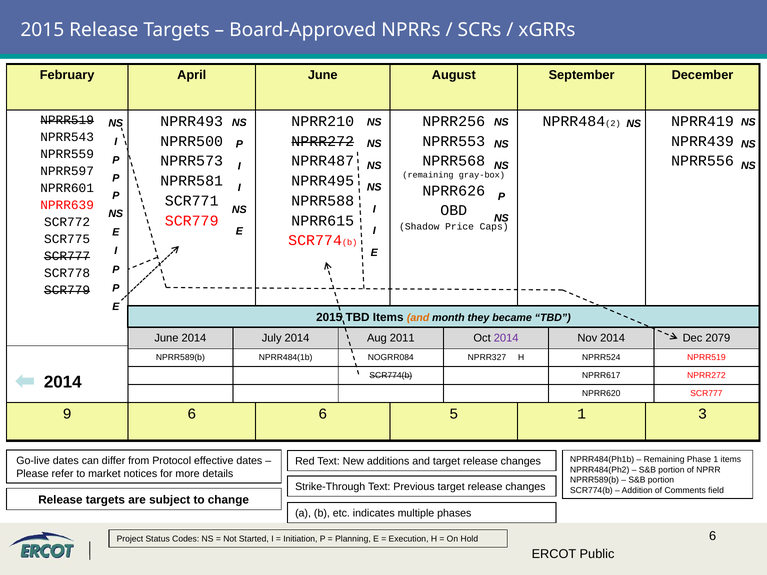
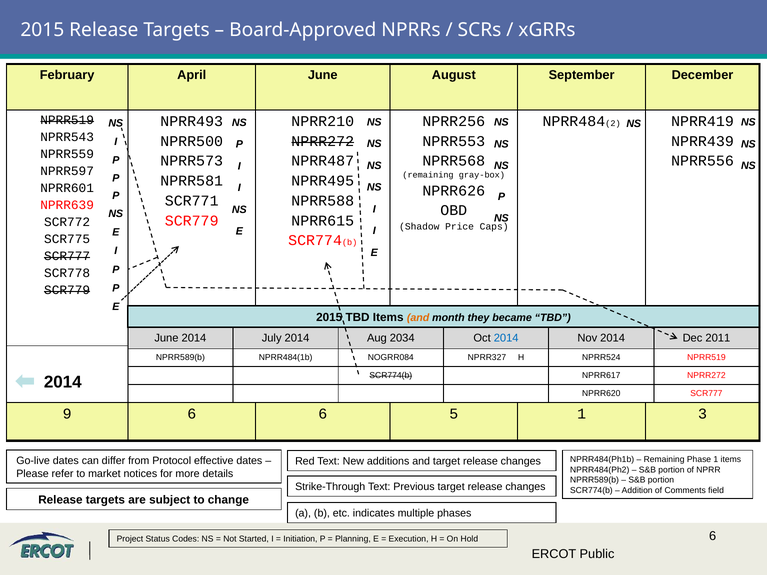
2011: 2011 -> 2034 (402, 338)
2014 colour: purple -> blue (506, 338)
2079: 2079 -> 2011 (718, 338)
